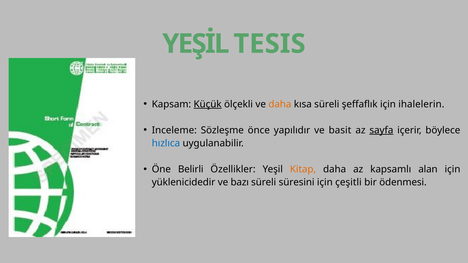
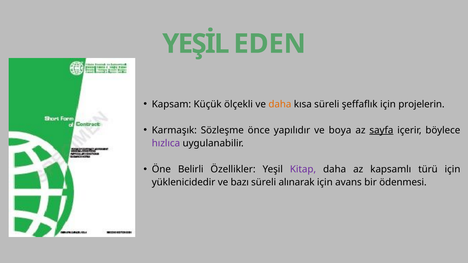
TESIS: TESIS -> EDEN (270, 44)
Küçük underline: present -> none (208, 104)
ihalelerin: ihalelerin -> projelerin (421, 104)
Inceleme: Inceleme -> Karmaşık (174, 130)
basit: basit -> boya (340, 130)
hızlıca colour: blue -> purple (166, 143)
Kitap colour: orange -> purple (303, 170)
alan: alan -> türü (428, 170)
süresini: süresini -> alınarak (297, 183)
çeşitli: çeşitli -> avans (348, 183)
